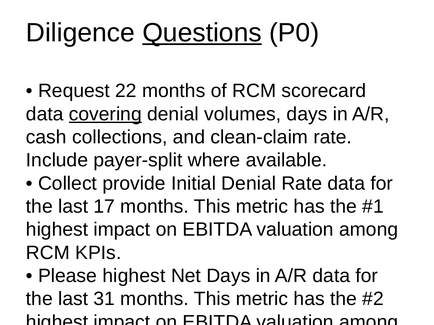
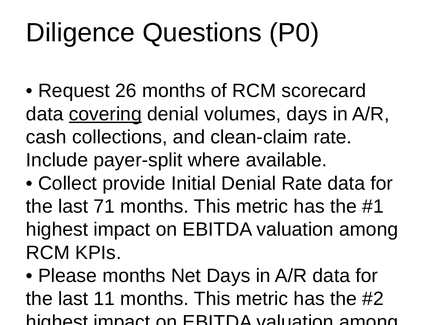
Questions underline: present -> none (202, 33)
22: 22 -> 26 (126, 91)
17: 17 -> 71 (104, 207)
Please highest: highest -> months (134, 276)
31: 31 -> 11 (104, 299)
